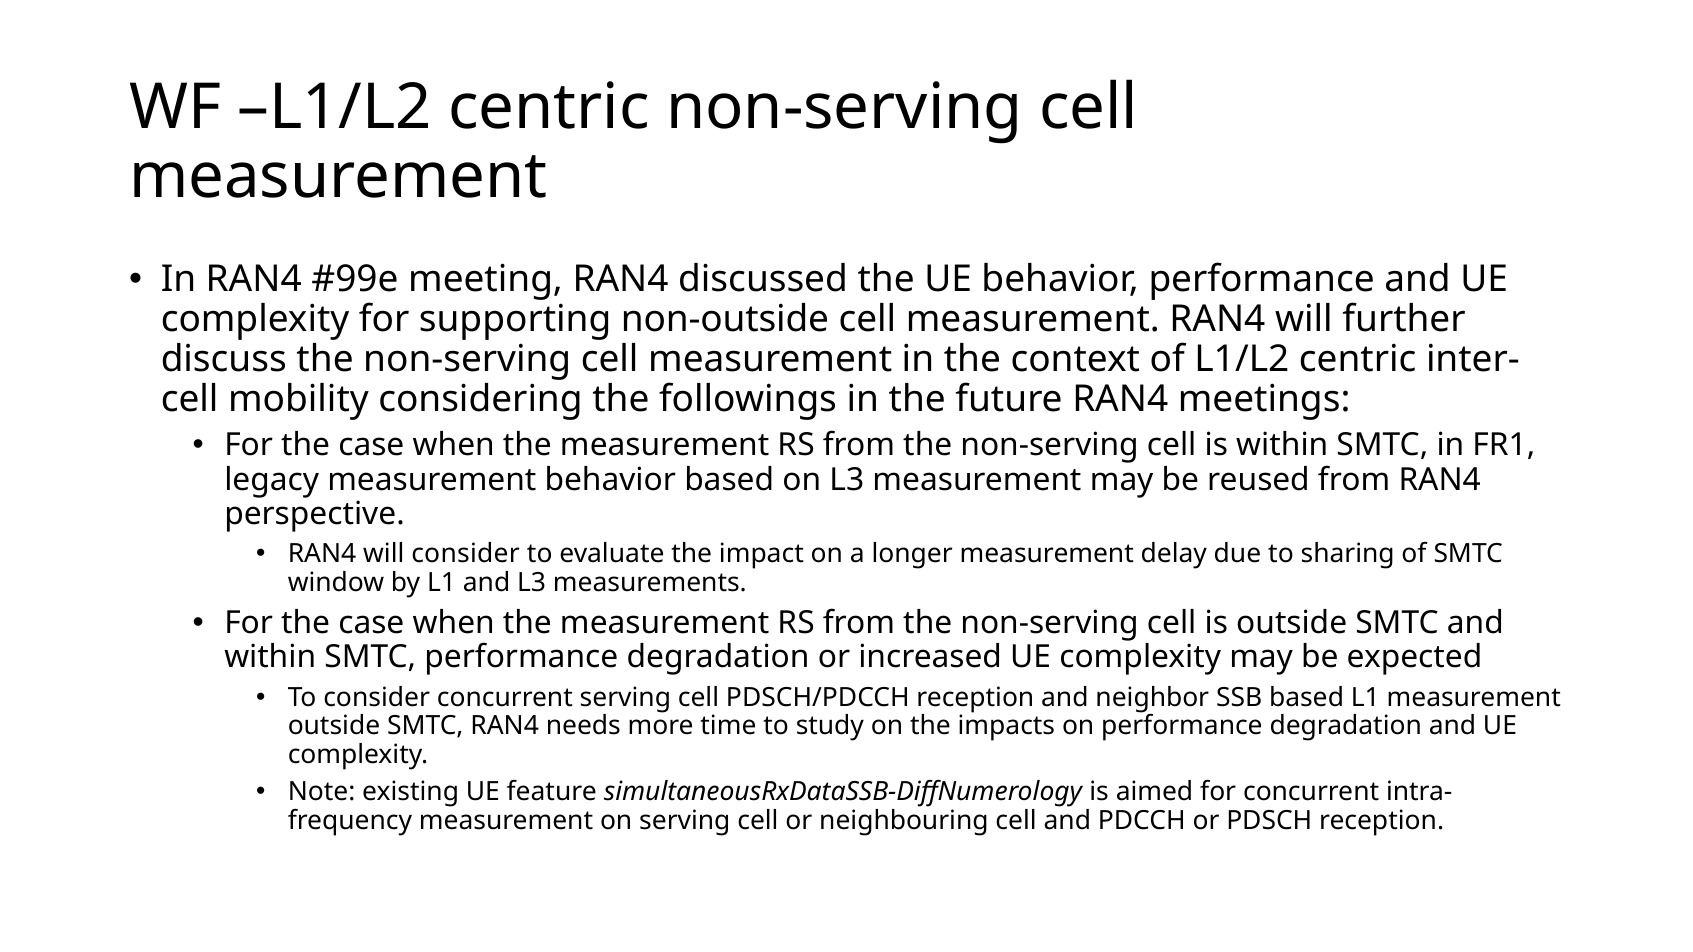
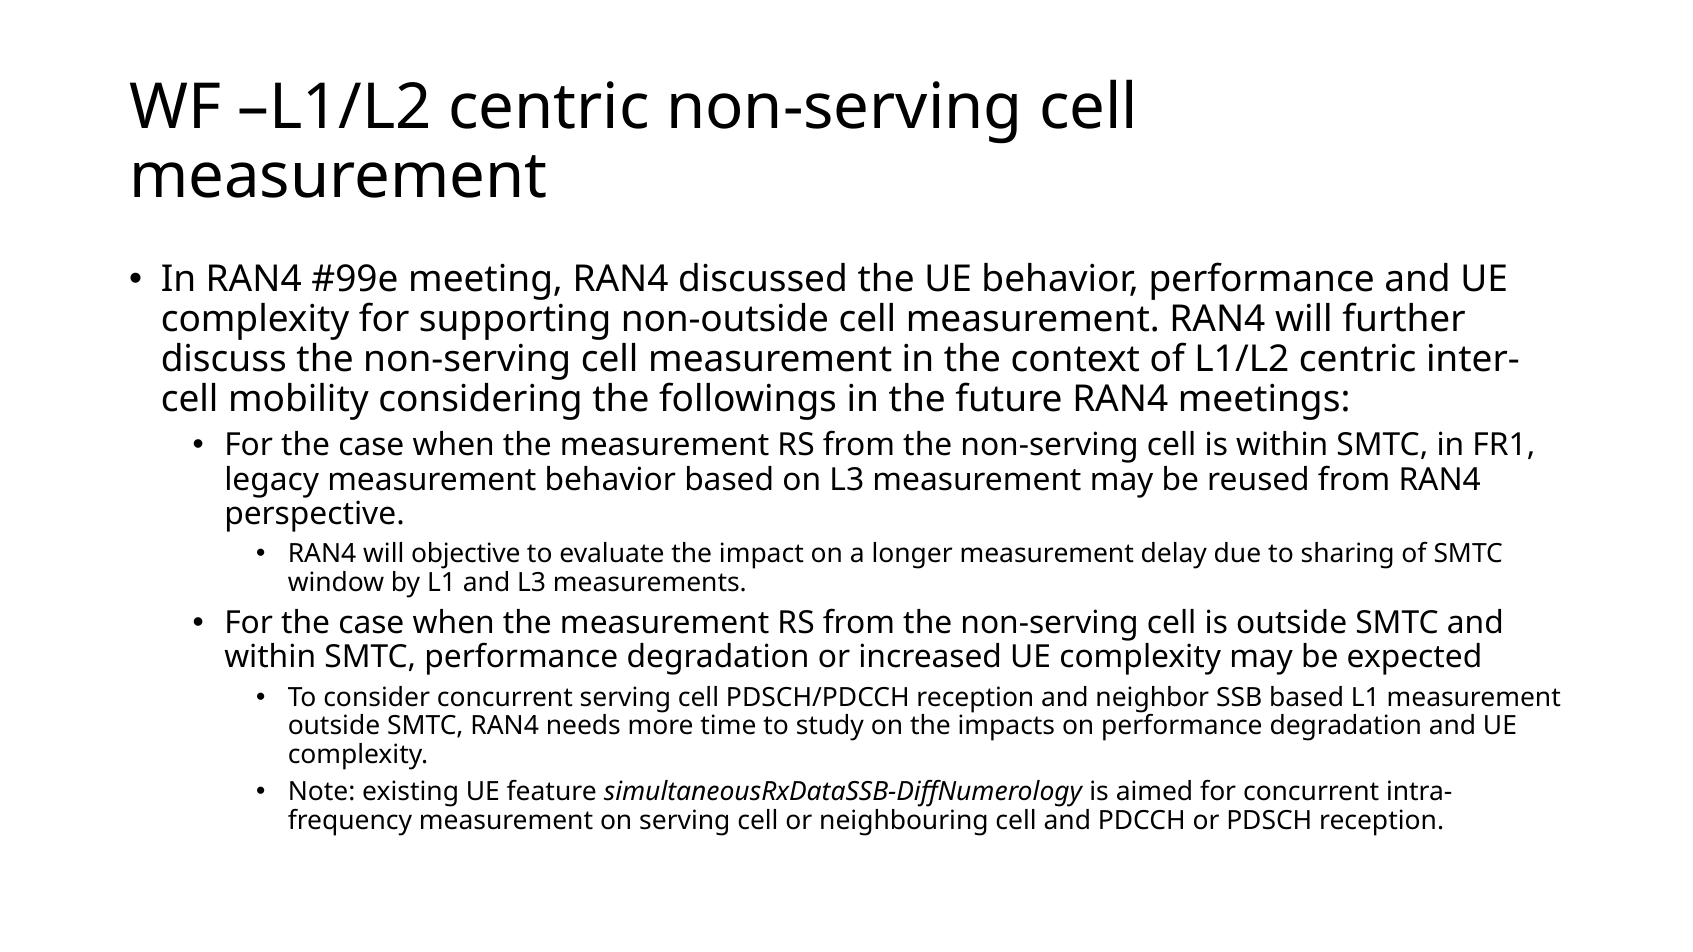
will consider: consider -> objective (466, 554)
